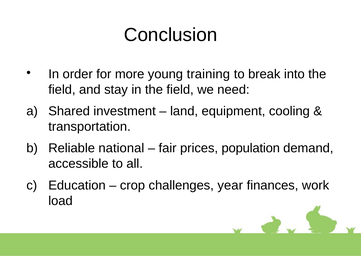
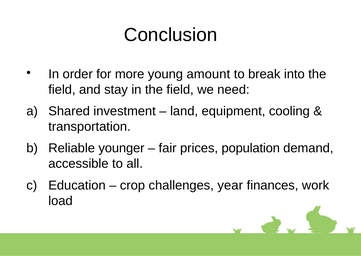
training: training -> amount (208, 74)
national: national -> younger (121, 148)
